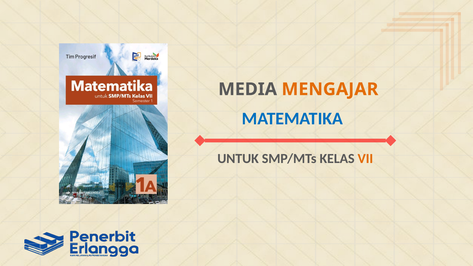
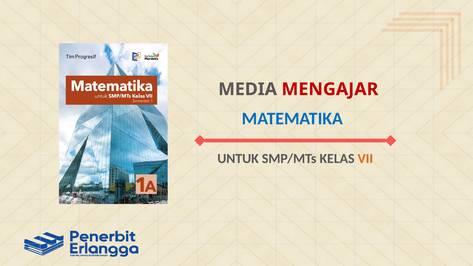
MENGAJAR colour: orange -> red (330, 89)
